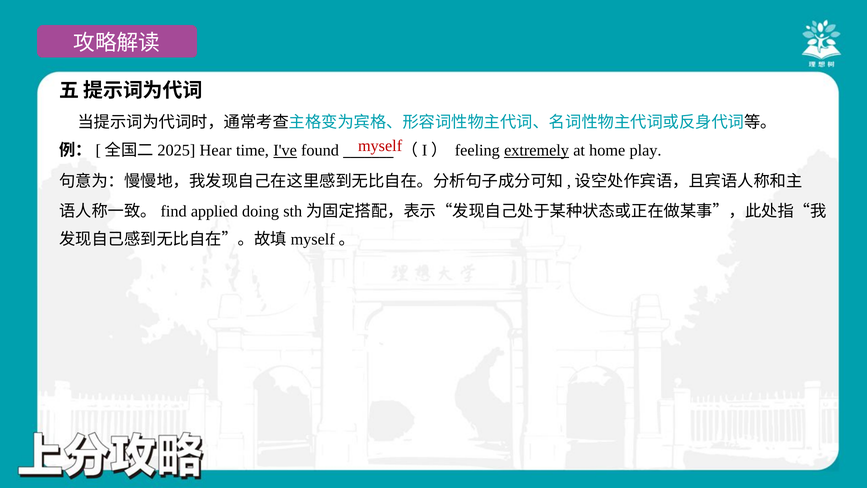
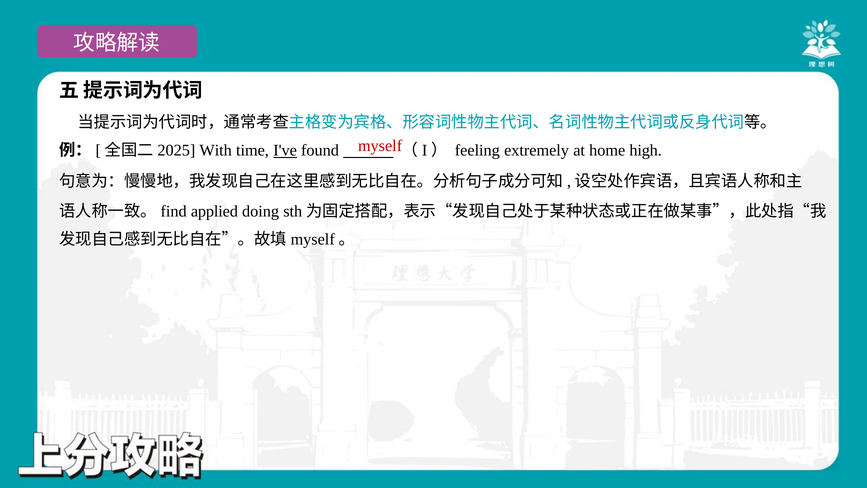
Hear: Hear -> With (216, 150)
extremely underline: present -> none (537, 150)
play: play -> high (646, 150)
